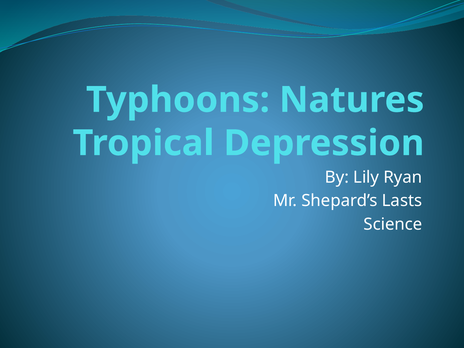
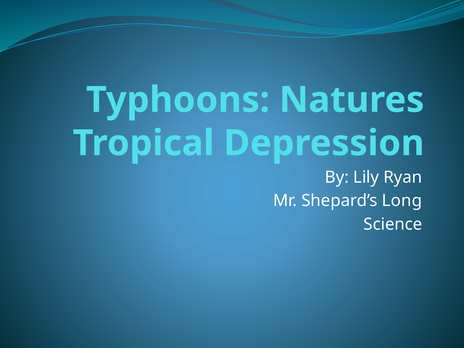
Lasts: Lasts -> Long (402, 201)
